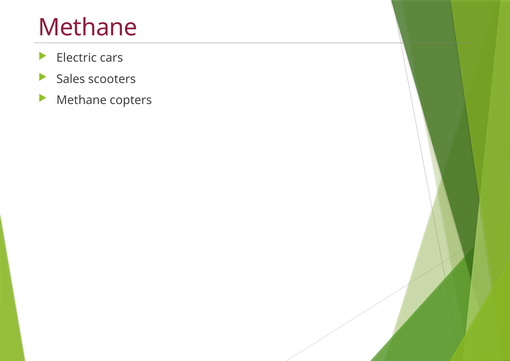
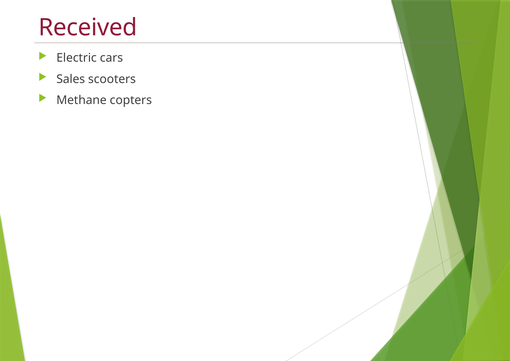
Methane: Methane -> Received (88, 28)
